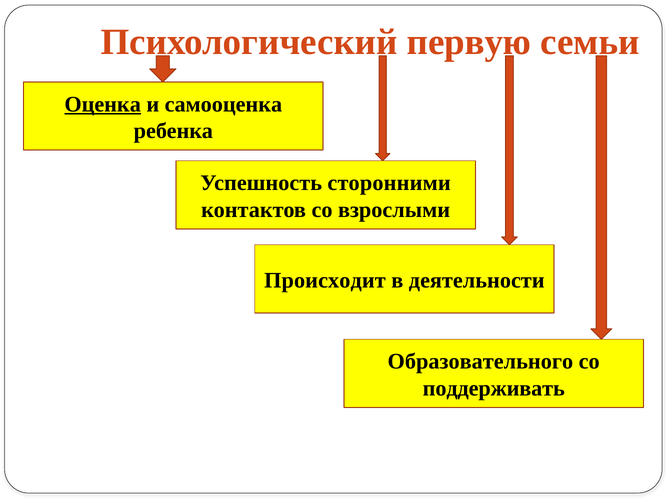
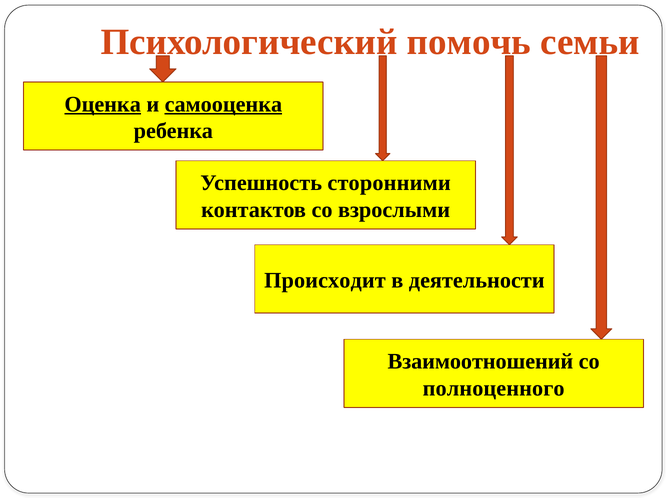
первую: первую -> помочь (469, 42)
самооценка underline: none -> present (223, 104)
Образовательного: Образовательного -> Взаимоотношений (480, 362)
поддерживать: поддерживать -> полноценного (494, 388)
